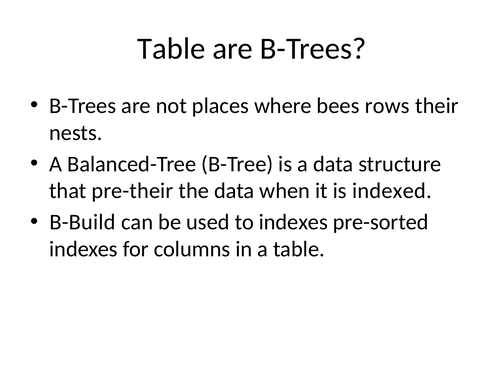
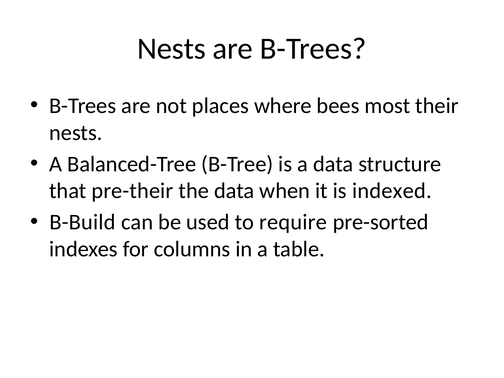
Table: Table -> Nests (172, 49)
rows: rows -> most (387, 106)
to indexes: indexes -> require (293, 222)
